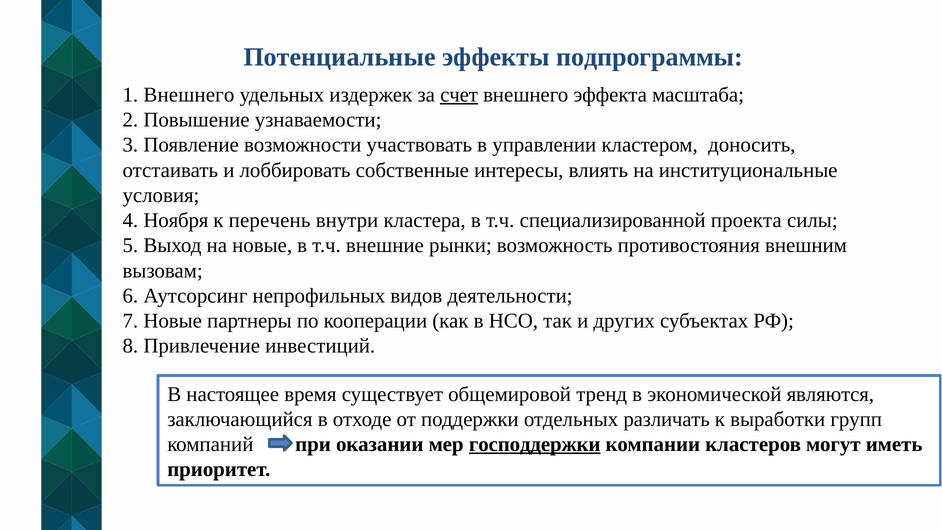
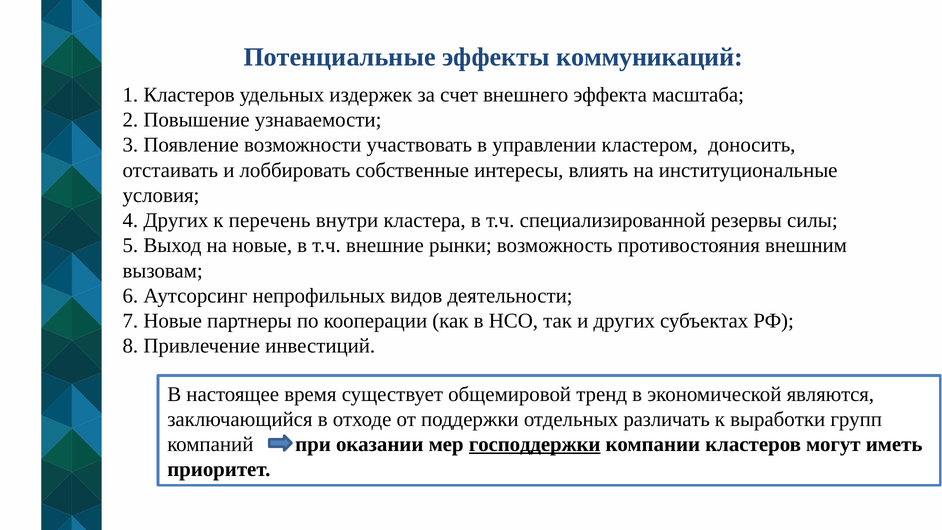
подпрограммы: подпрограммы -> коммуникаций (650, 57)
1 Внешнего: Внешнего -> Кластеров (189, 95)
счет underline: present -> none (459, 95)
4 Ноября: Ноября -> Других (176, 220)
проекта: проекта -> резервы (746, 220)
